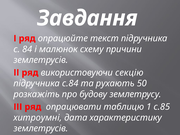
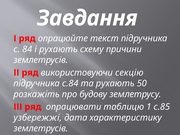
і малюнок: малюнок -> рухають (58, 49)
хитроумні: хитроумні -> узбережжі (38, 118)
